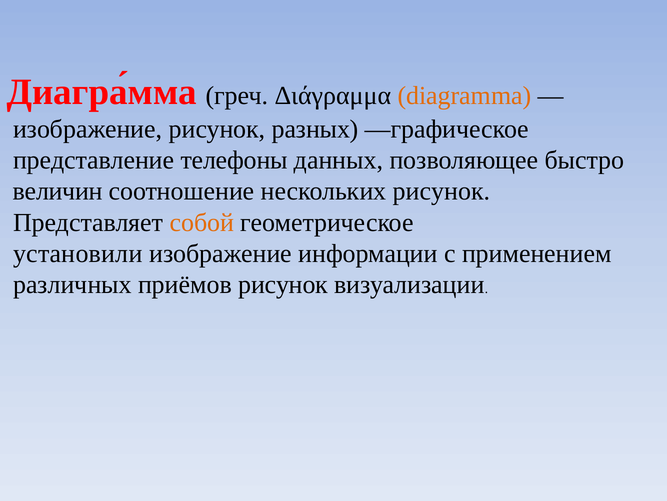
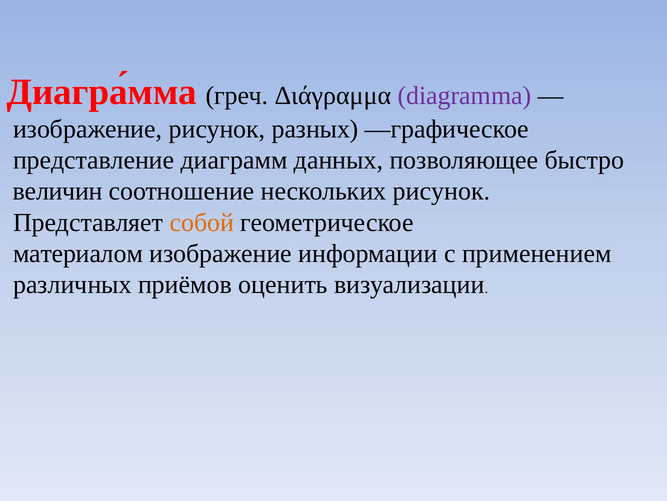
diagramma colour: orange -> purple (464, 95)
телефоны: телефоны -> диаграмм (234, 160)
установили: установили -> материалом (78, 253)
приёмов рисунок: рисунок -> оценить (283, 284)
